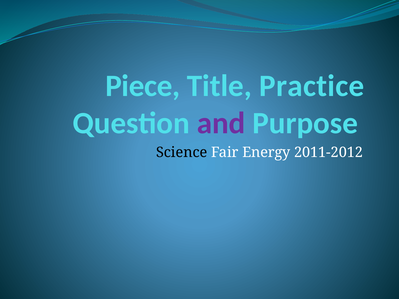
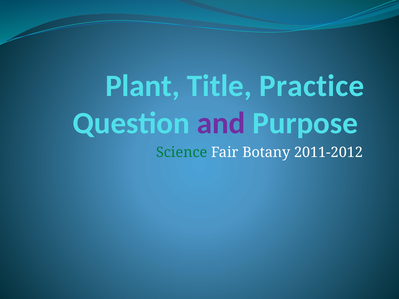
Piece: Piece -> Plant (143, 86)
Science colour: black -> green (182, 152)
Energy: Energy -> Botany (266, 152)
